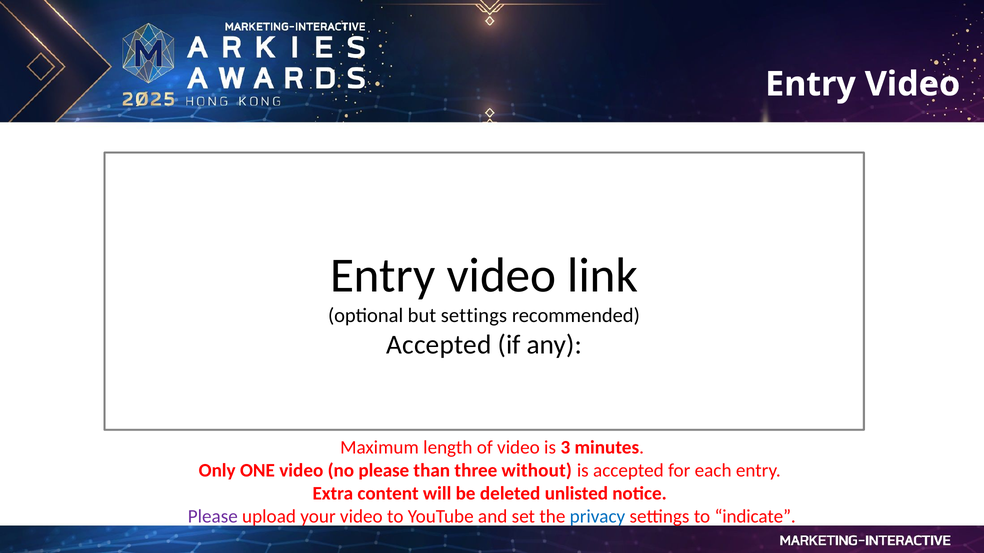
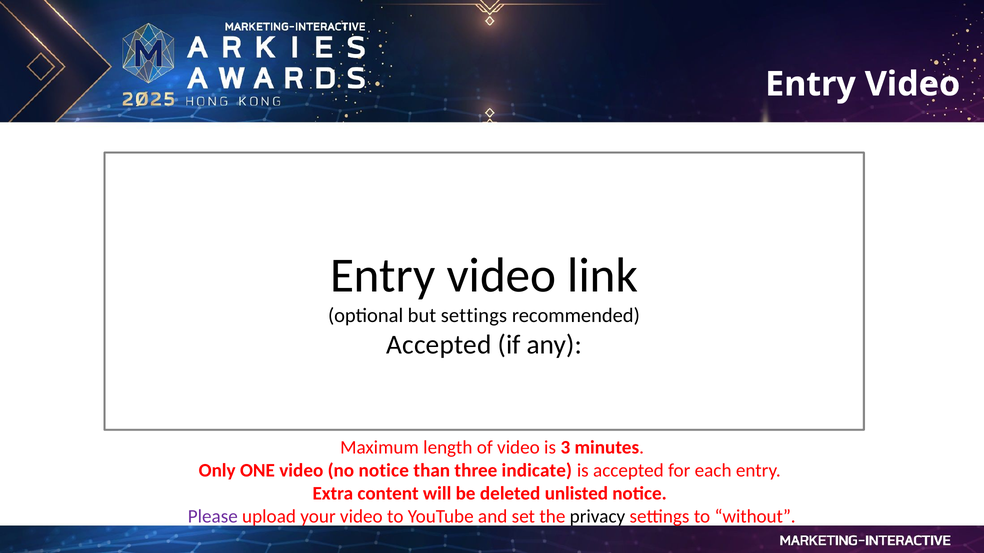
no please: please -> notice (384, 471)
without: without -> indicate (537, 471)
privacy colour: blue -> black (597, 517)
indicate: indicate -> without (755, 517)
